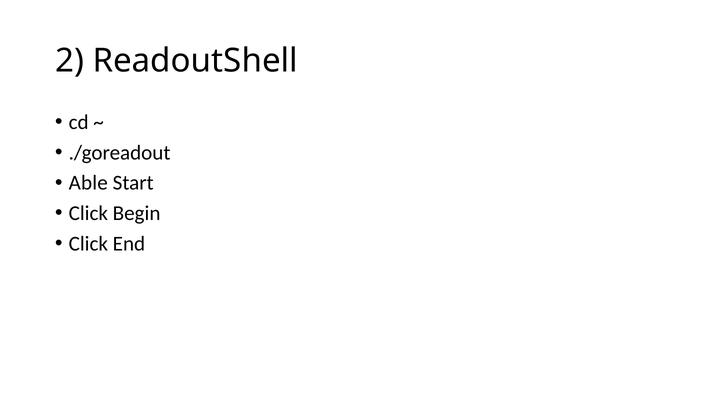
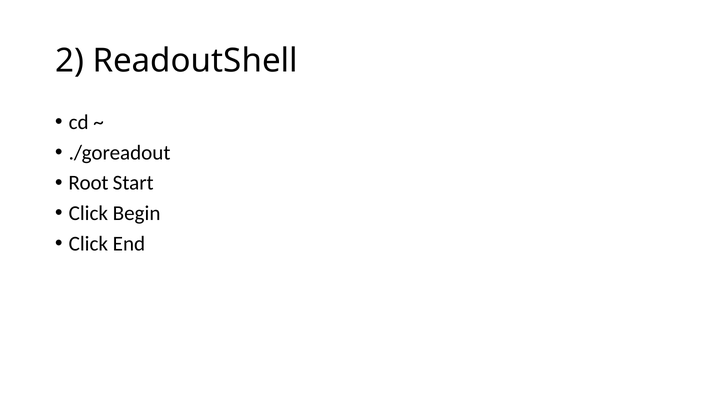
Able: Able -> Root (88, 183)
